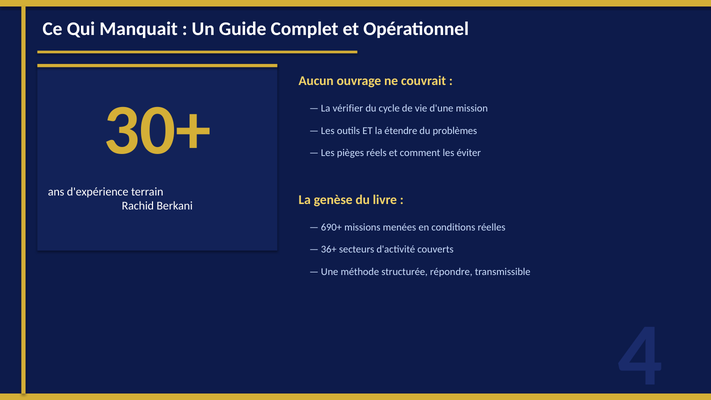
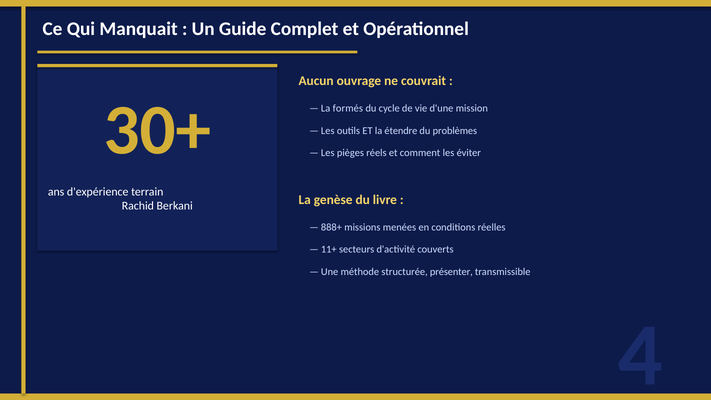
vérifier: vérifier -> formés (348, 108)
690+: 690+ -> 888+ (331, 227)
36+: 36+ -> 11+ (329, 250)
répondre: répondre -> présenter (451, 272)
